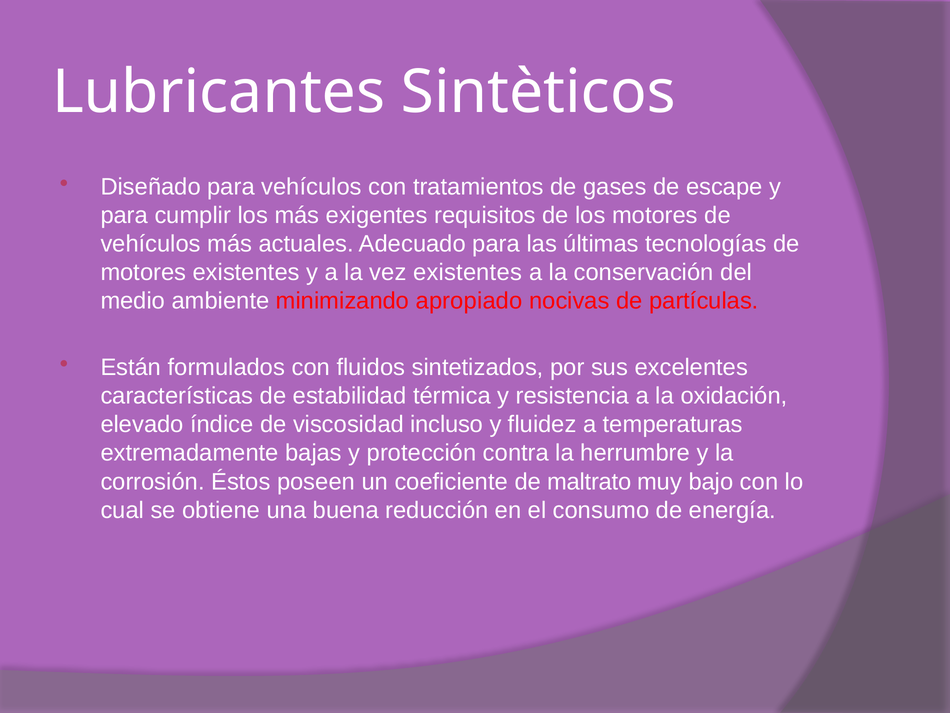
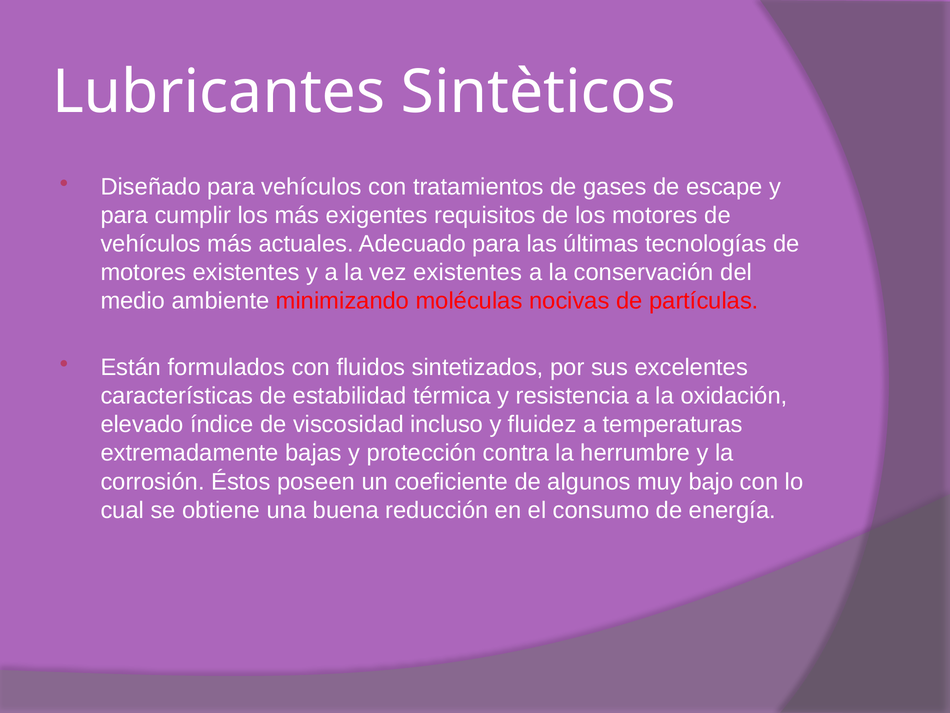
apropiado: apropiado -> moléculas (469, 301)
maltrato: maltrato -> algunos (589, 481)
